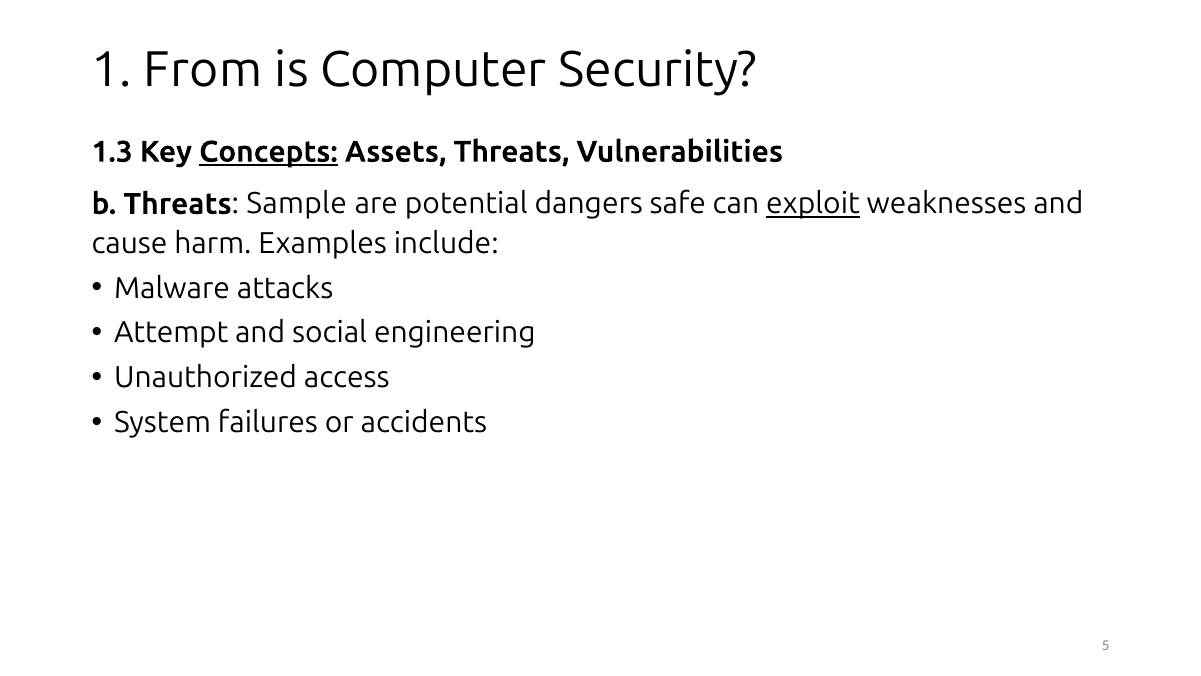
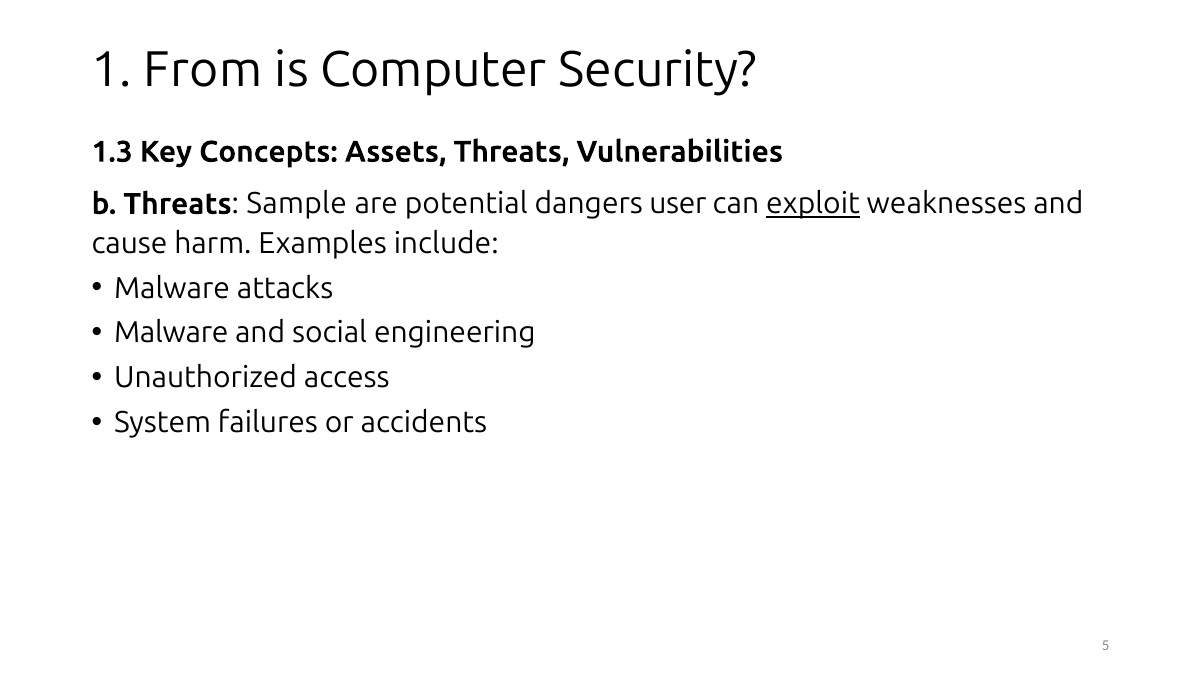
Concepts underline: present -> none (268, 152)
safe: safe -> user (678, 204)
Attempt: Attempt -> Malware (171, 333)
